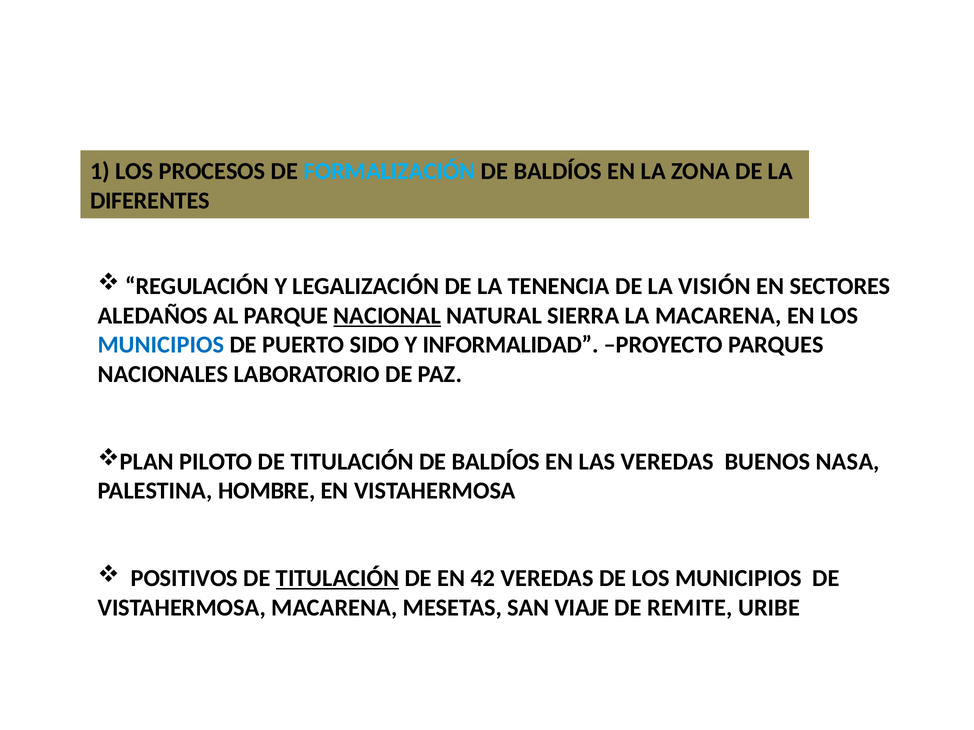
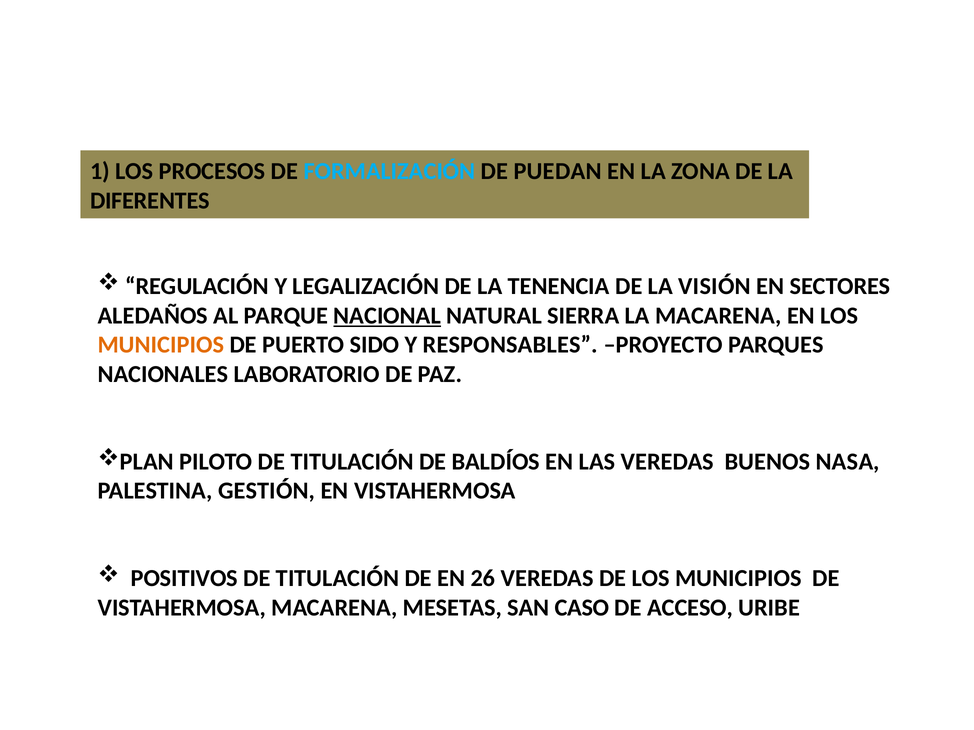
BALDÍOS: BALDÍOS -> PUEDAN (558, 172)
MUNICIPIOS colour: blue -> orange (161, 345)
INFORMALIDAD: INFORMALIDAD -> RESPONSABLES (510, 345)
HOMBRE: HOMBRE -> GESTIÓN (267, 491)
TITULACIÓN underline: present -> none (338, 579)
42: 42 -> 26 (483, 579)
VIAJE: VIAJE -> CASO (582, 608)
REMITE: REMITE -> ACCESO (690, 608)
